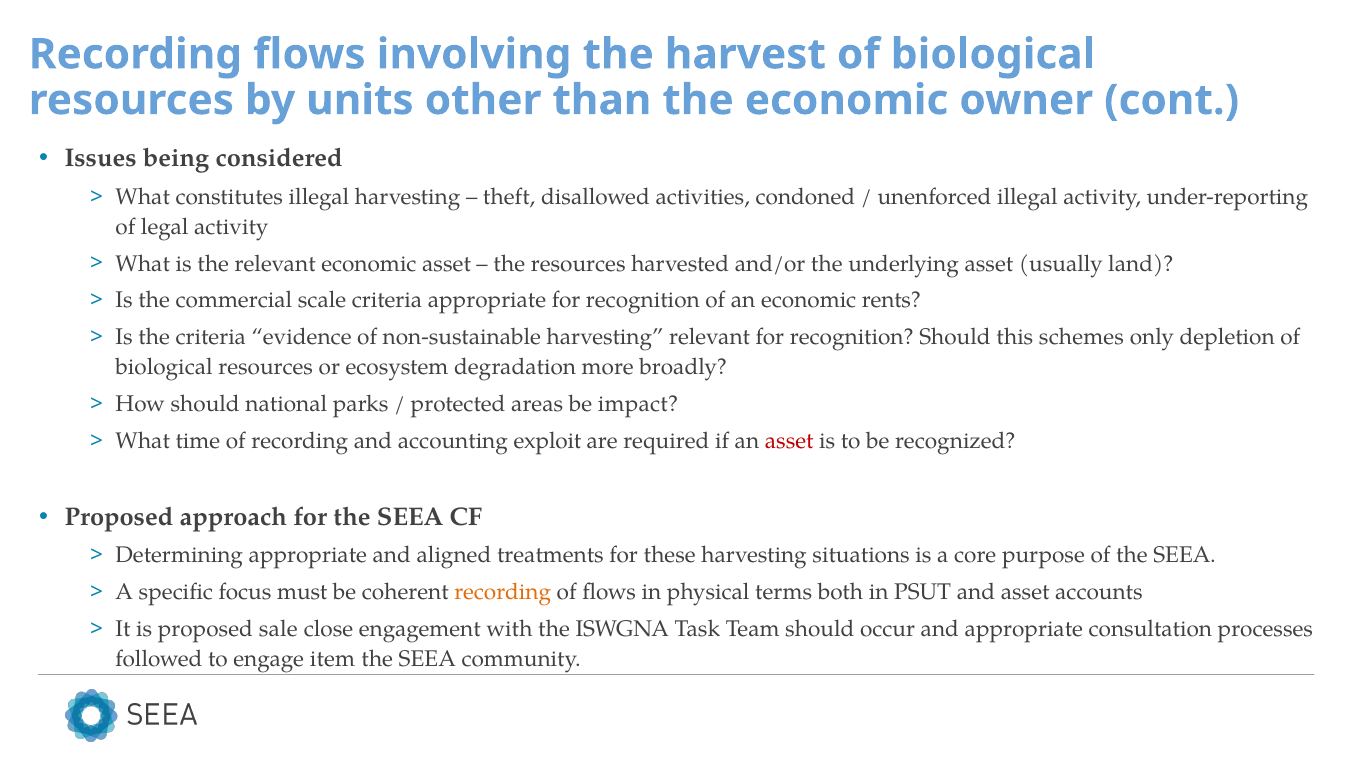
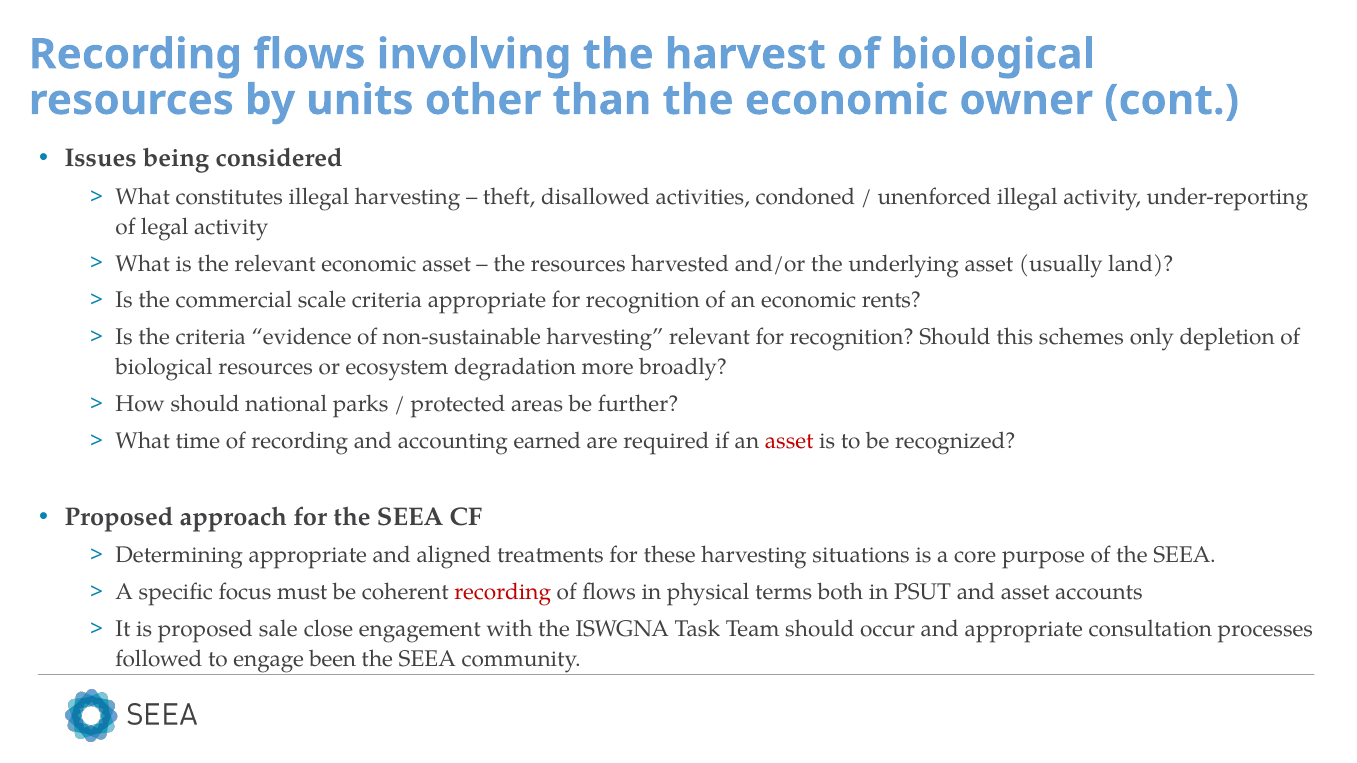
impact: impact -> further (638, 404)
exploit: exploit -> earned (547, 441)
recording colour: orange -> red (503, 593)
item: item -> been (333, 659)
